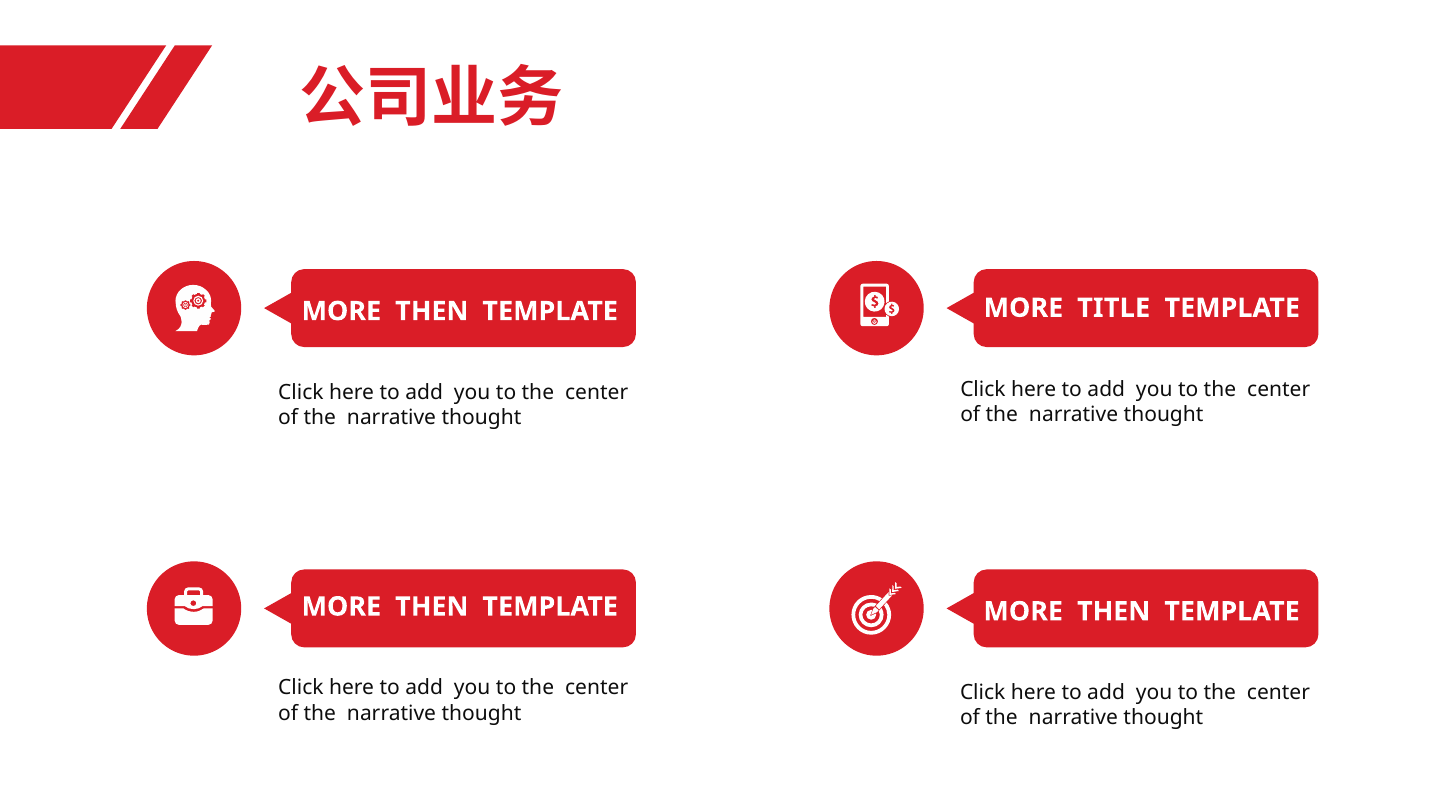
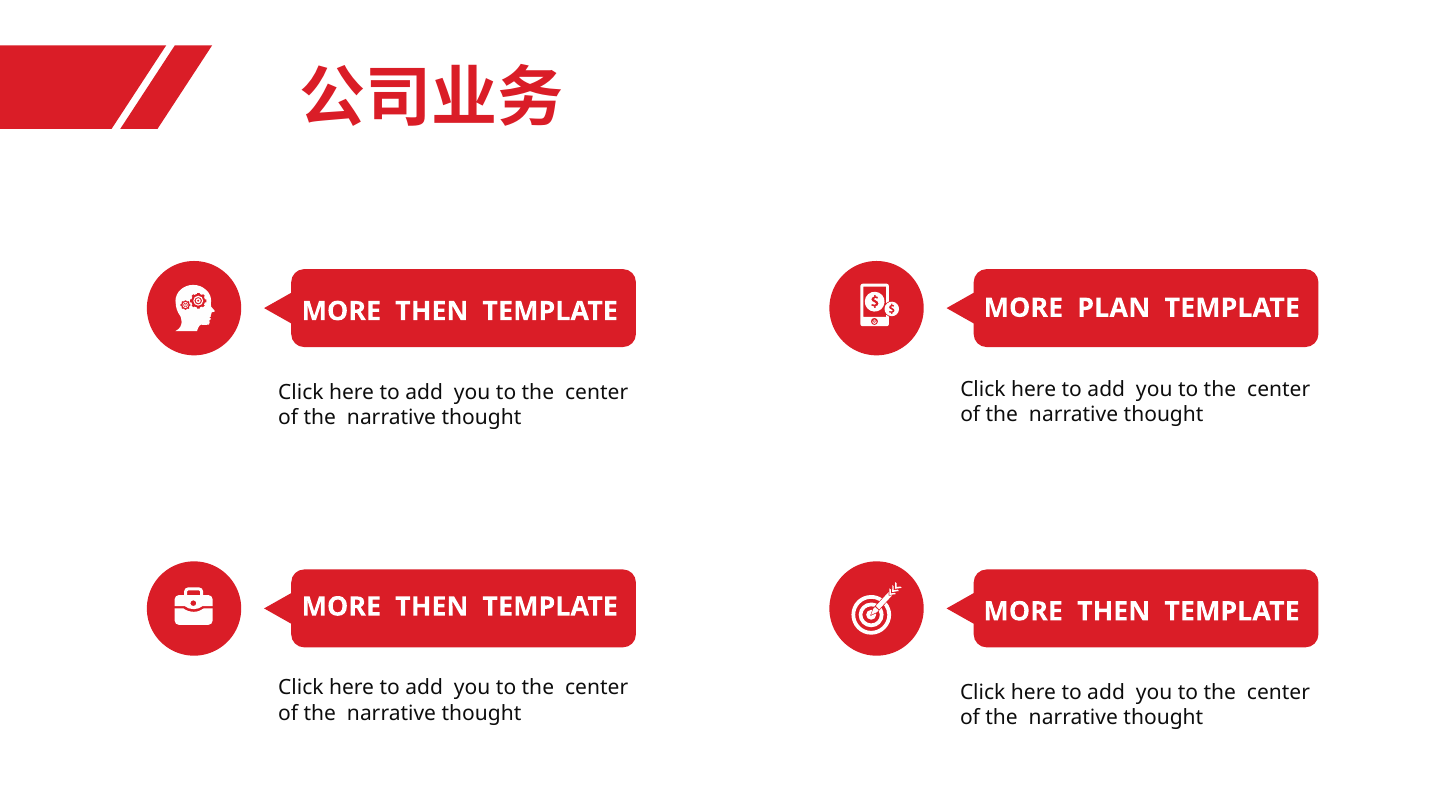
TITLE: TITLE -> PLAN (1114, 308)
